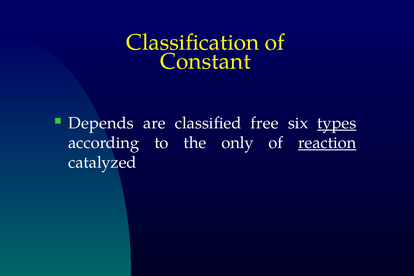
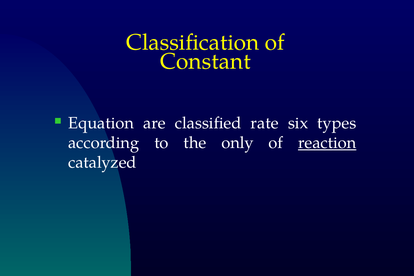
Depends: Depends -> Equation (101, 123)
free: free -> rate (265, 123)
types underline: present -> none (337, 123)
